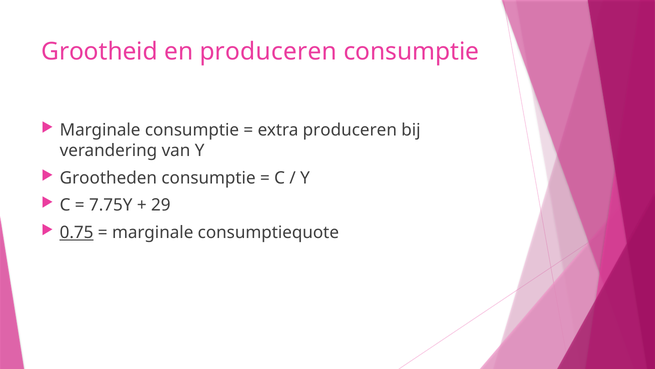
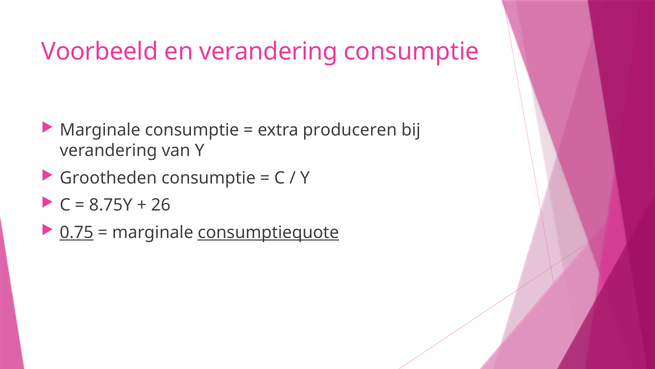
Grootheid: Grootheid -> Voorbeeld (100, 52)
en produceren: produceren -> verandering (268, 52)
7.75Y: 7.75Y -> 8.75Y (111, 205)
29: 29 -> 26 (161, 205)
consumptiequote underline: none -> present (268, 232)
